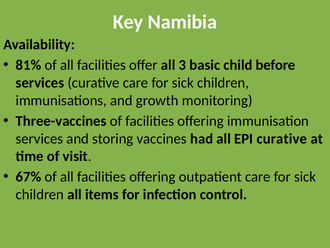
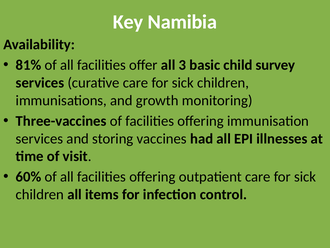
before: before -> survey (275, 65)
EPI curative: curative -> illnesses (282, 138)
67%: 67% -> 60% (28, 177)
